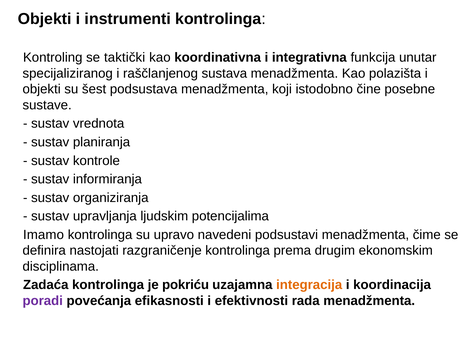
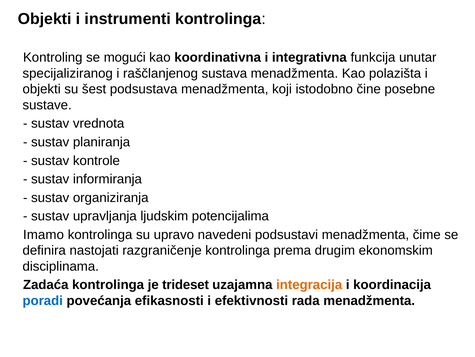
taktički: taktički -> mogući (125, 57)
pokriću: pokriću -> trideset (186, 284)
poradi colour: purple -> blue (43, 300)
